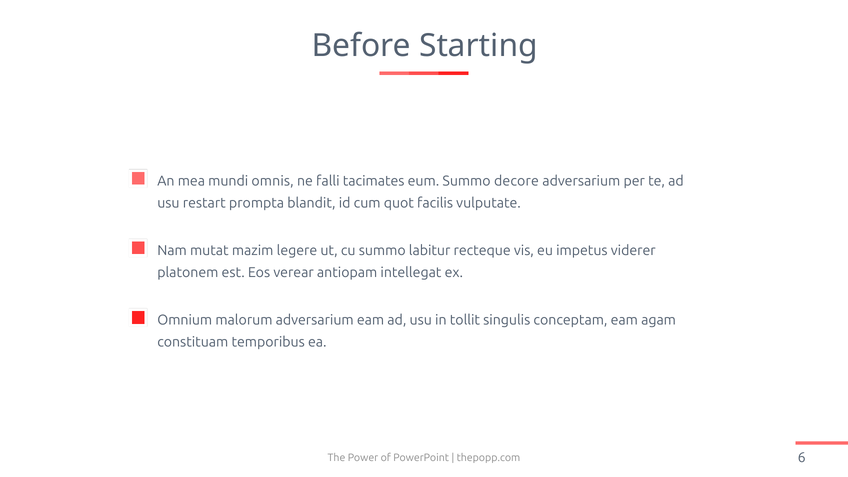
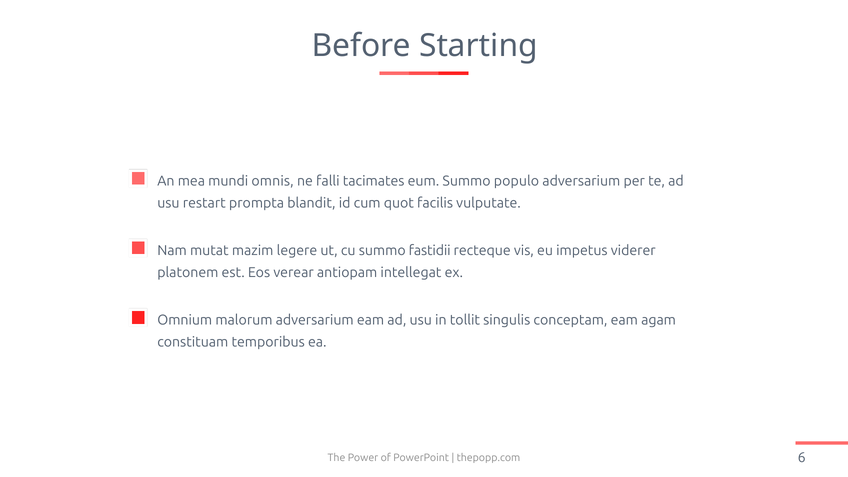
decore: decore -> populo (516, 181)
labitur: labitur -> fastidii (430, 250)
